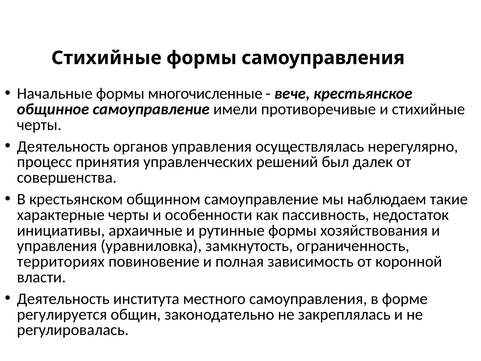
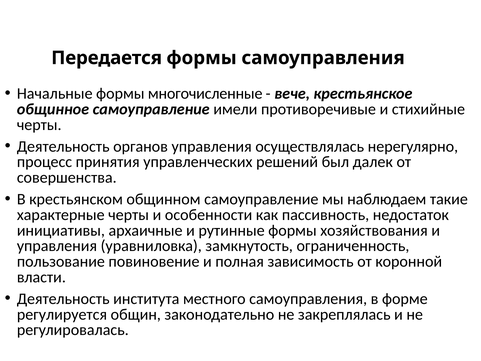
Стихийные: Стихийные -> Передается (107, 58)
территориях: территориях -> пользование (61, 261)
